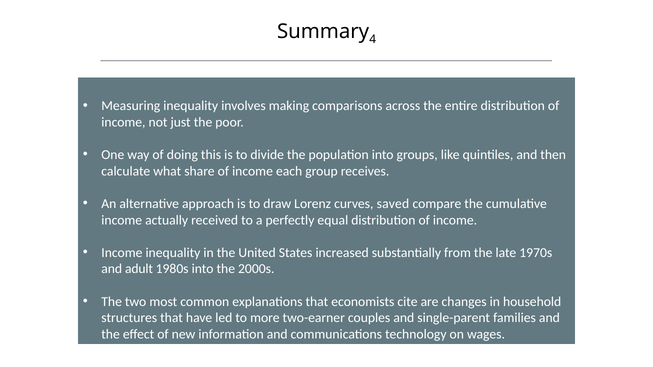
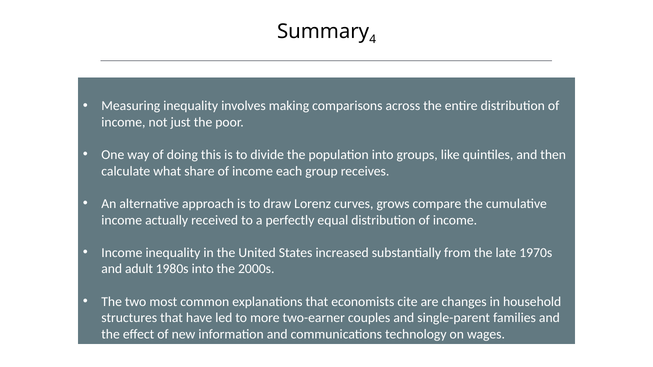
saved: saved -> grows (393, 204)
